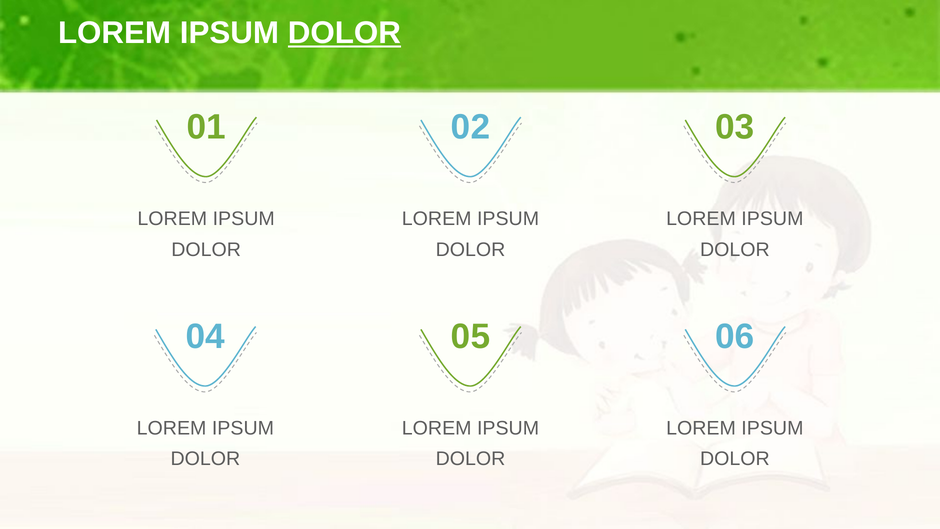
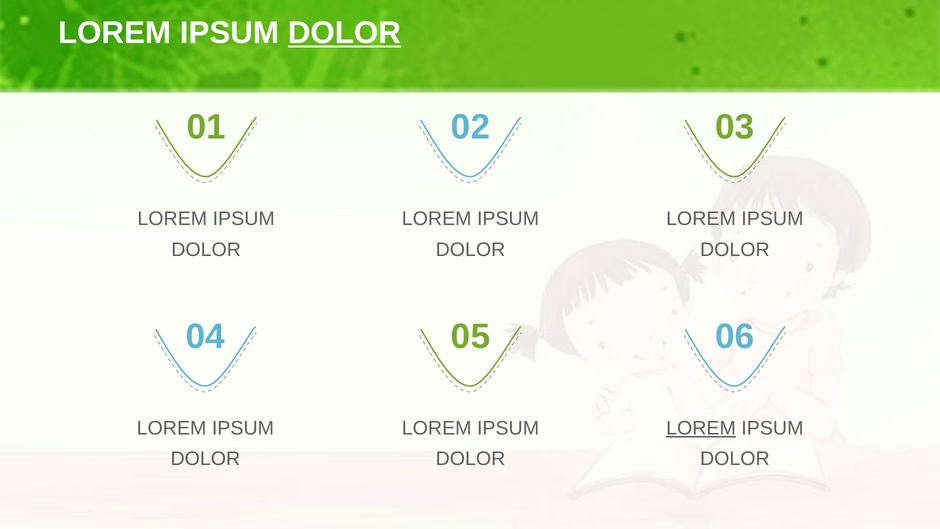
LOREM underline: none -> present (701, 428)
